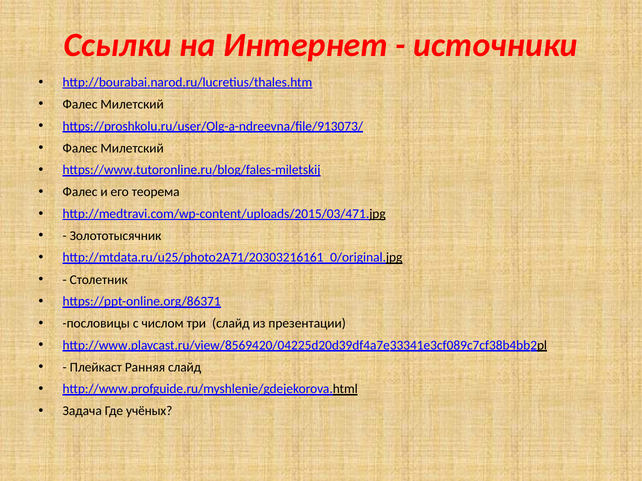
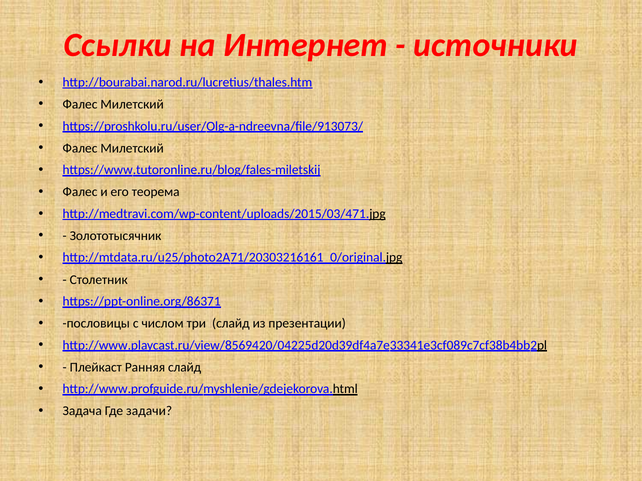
учёных: учёных -> задачи (149, 411)
